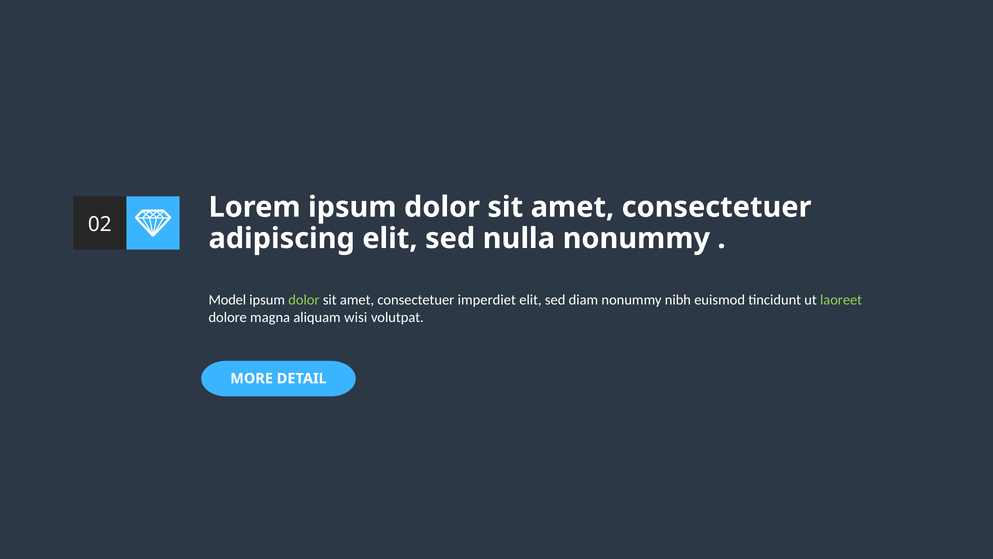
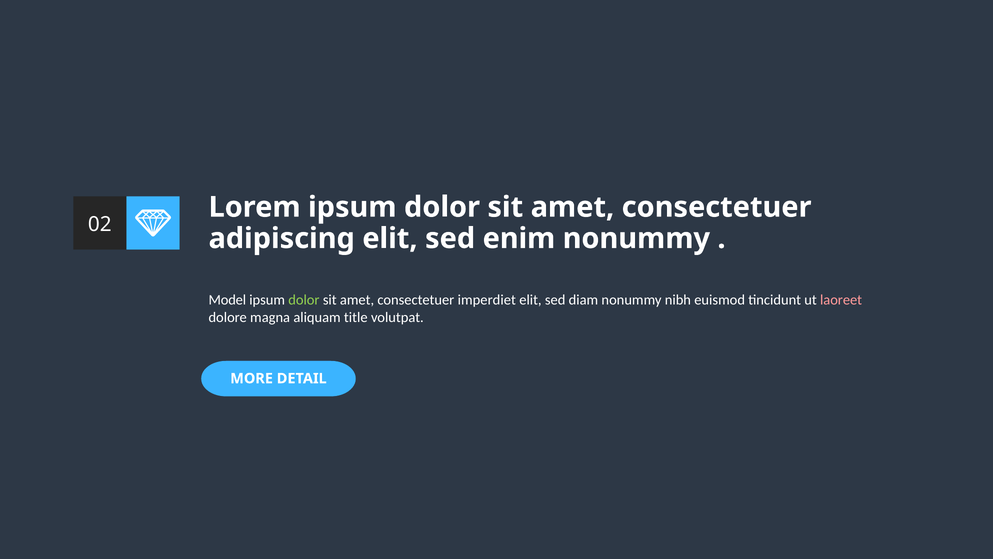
nulla: nulla -> enim (519, 238)
laoreet colour: light green -> pink (841, 300)
wisi: wisi -> title (356, 317)
